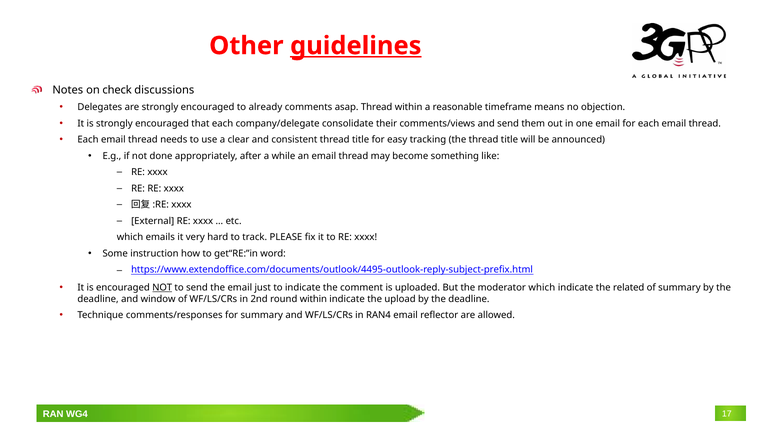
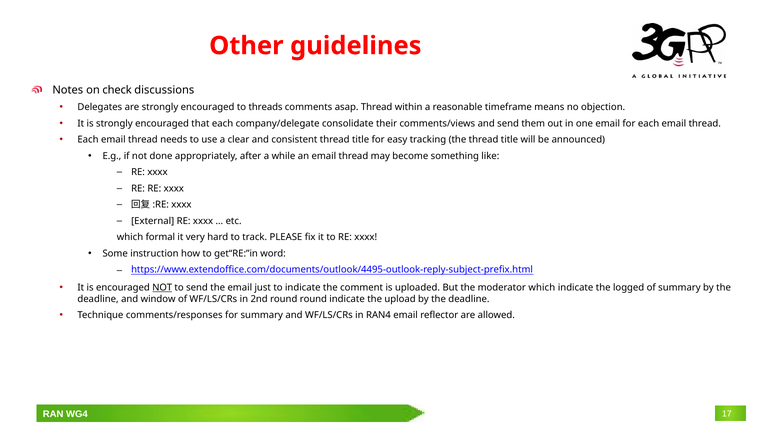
guidelines underline: present -> none (356, 46)
already: already -> threads (266, 107)
emails: emails -> formal (160, 237)
related: related -> logged (629, 287)
round within: within -> round (313, 299)
